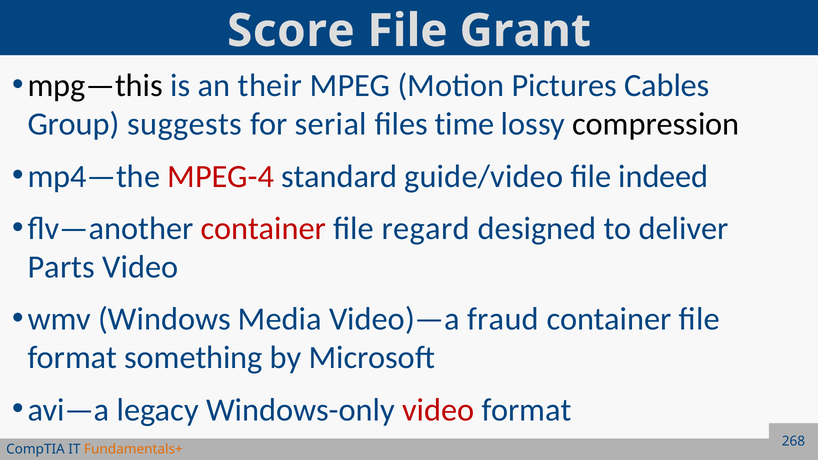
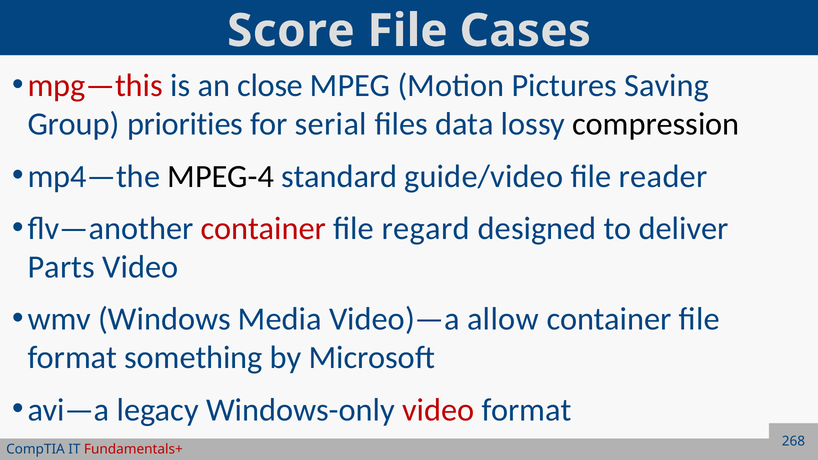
Grant: Grant -> Cases (525, 31)
mpg—this colour: black -> red (95, 86)
their: their -> close (270, 86)
Cables: Cables -> Saving (667, 86)
suggests: suggests -> priorities (185, 124)
time: time -> data (464, 124)
MPEG-4 colour: red -> black (221, 176)
indeed: indeed -> reader (663, 176)
fraud: fraud -> allow (503, 319)
Fundamentals+ colour: orange -> red (133, 449)
